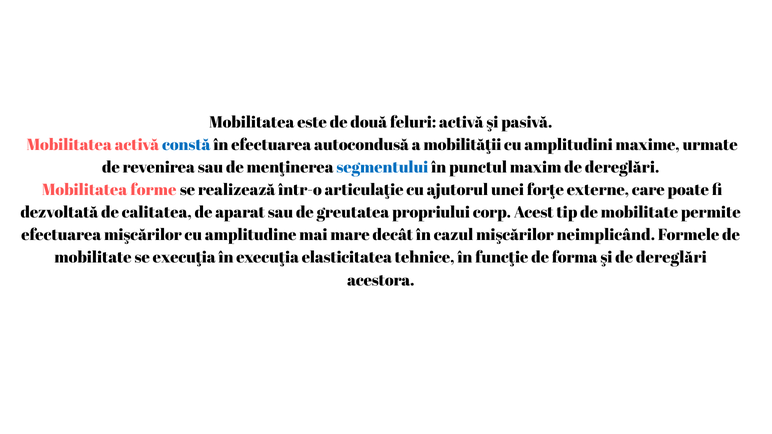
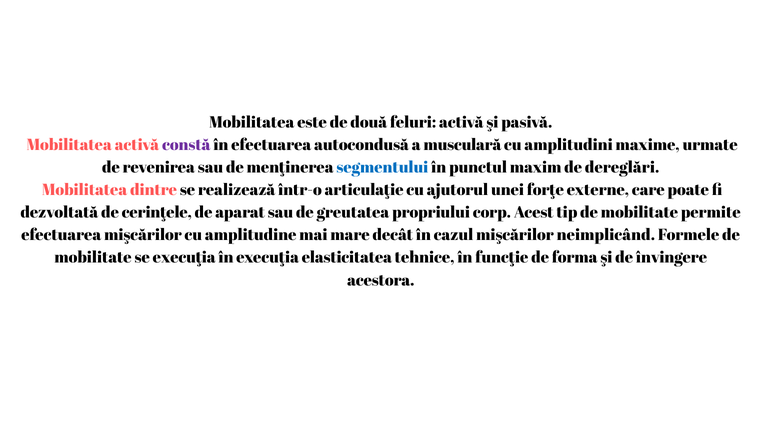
constă colour: blue -> purple (186, 145)
mobilităţii: mobilităţii -> musculară (462, 145)
forme: forme -> dintre (154, 190)
calitatea: calitatea -> cerinţele (157, 213)
şi de dereglări: dereglări -> învingere (672, 258)
